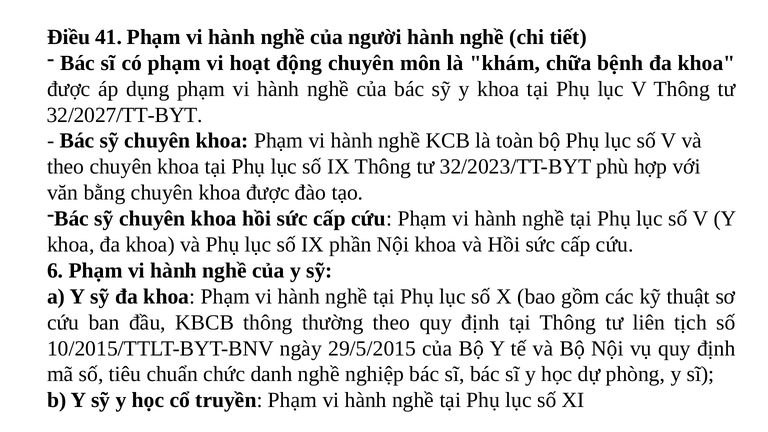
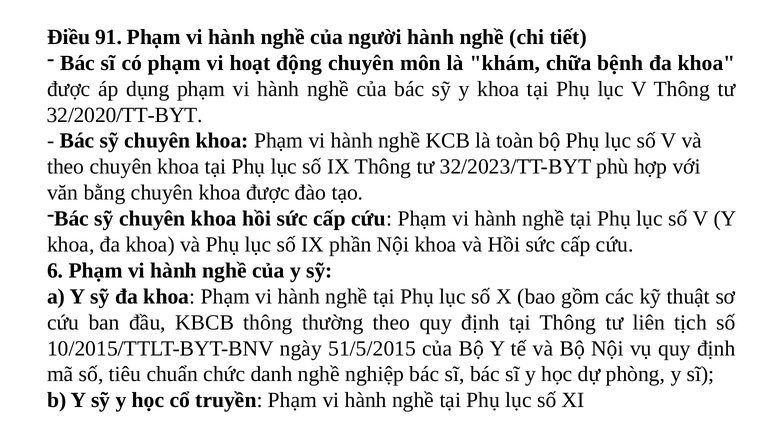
41: 41 -> 91 (109, 37)
32/2027/TT-BYT: 32/2027/TT-BYT -> 32/2020/TT-BYT (125, 115)
29/5/2015: 29/5/2015 -> 51/5/2015 (372, 348)
